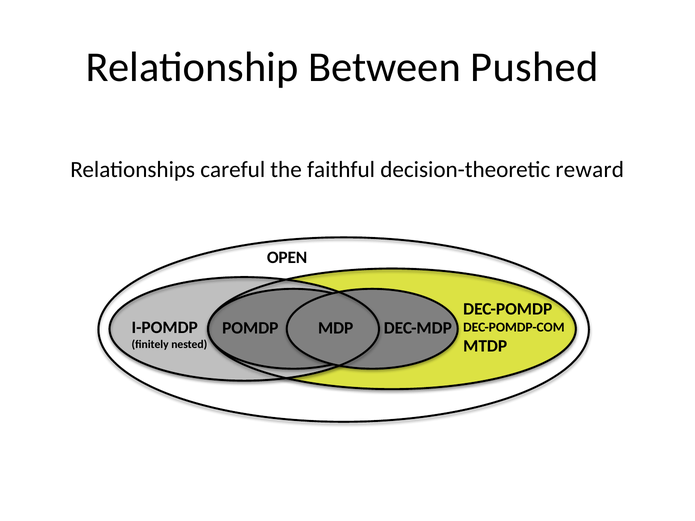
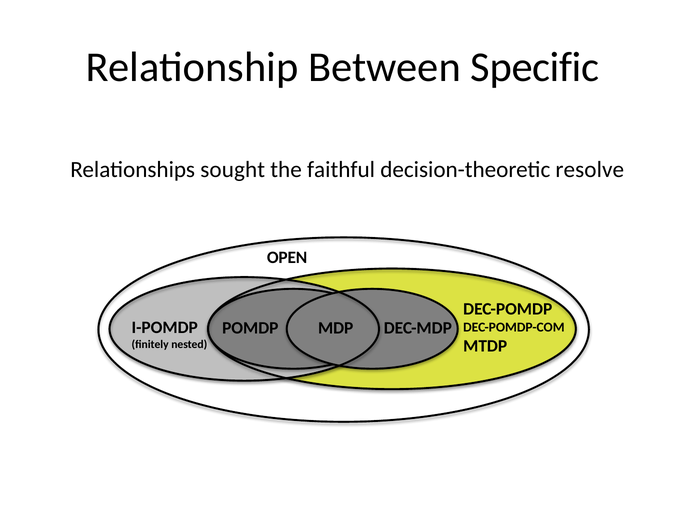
Pushed: Pushed -> Specific (535, 67)
careful: careful -> sought (233, 169)
reward: reward -> resolve (590, 169)
